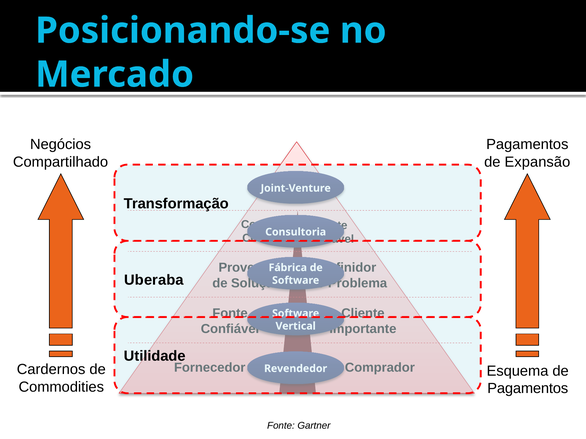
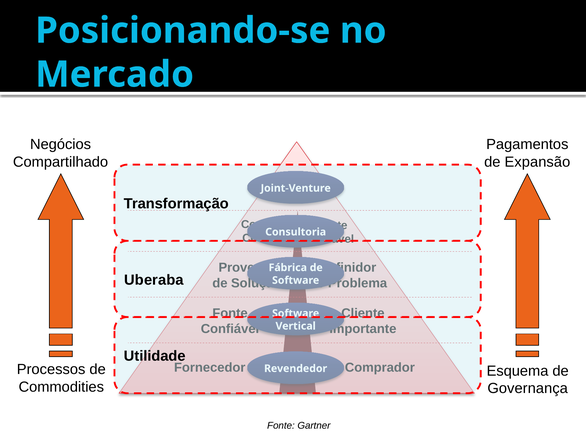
Cardernos: Cardernos -> Processos (51, 370)
Pagamentos: Pagamentos -> Governança (528, 389)
